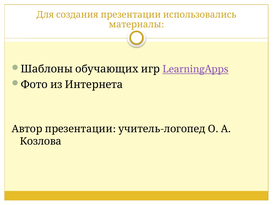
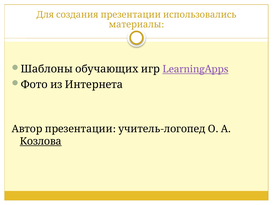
Козлова underline: none -> present (41, 141)
